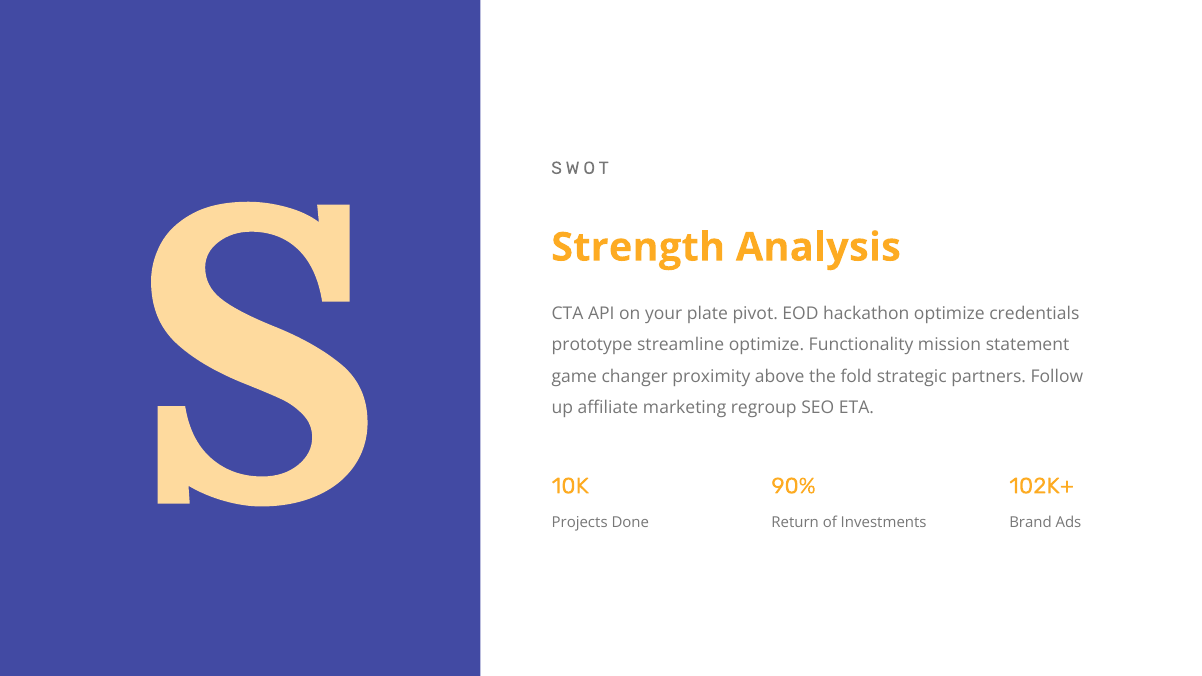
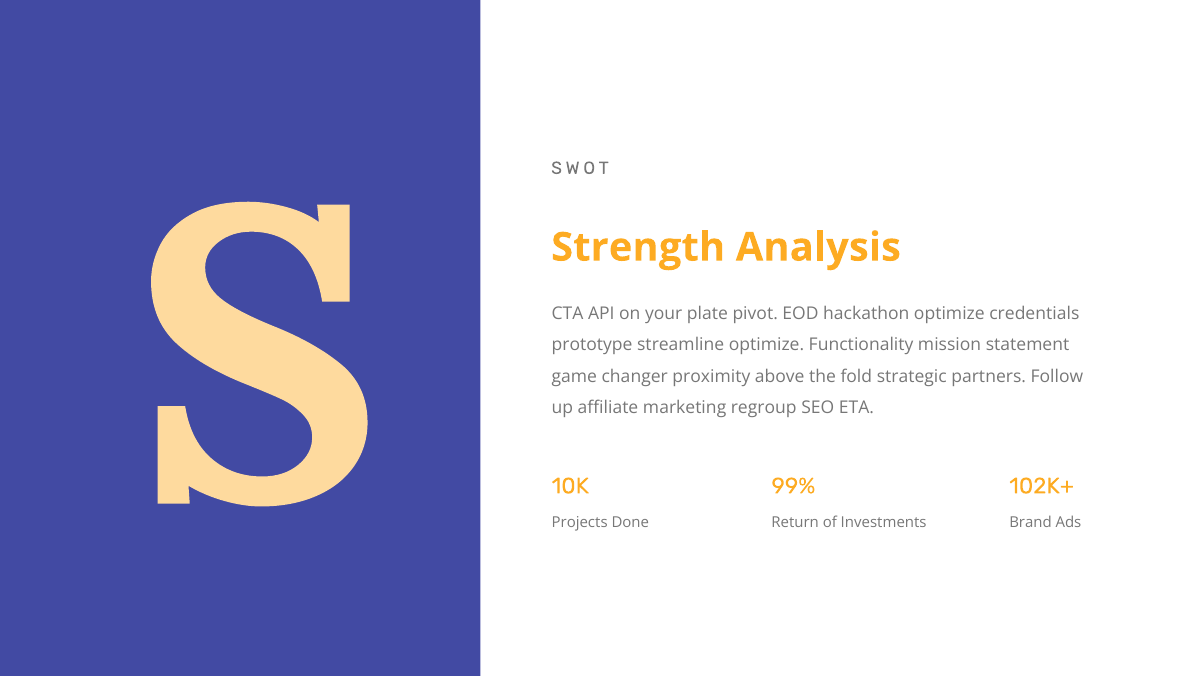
90%: 90% -> 99% (793, 486)
